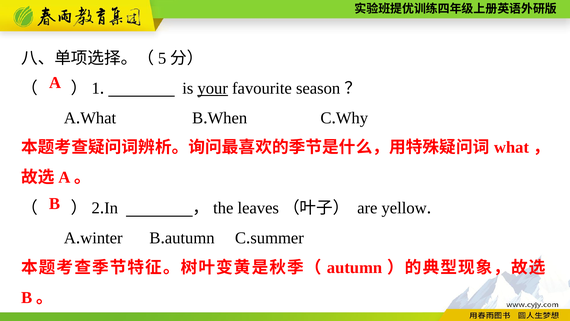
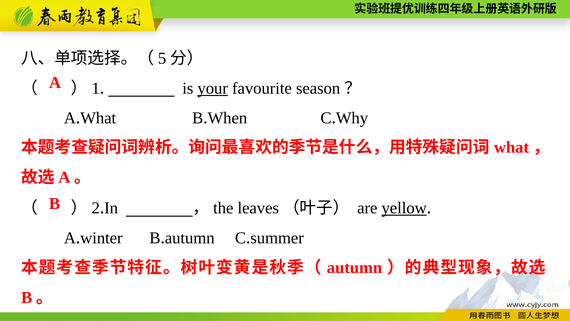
yellow underline: none -> present (404, 208)
